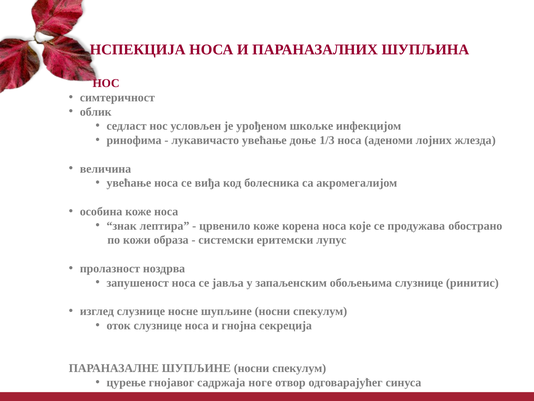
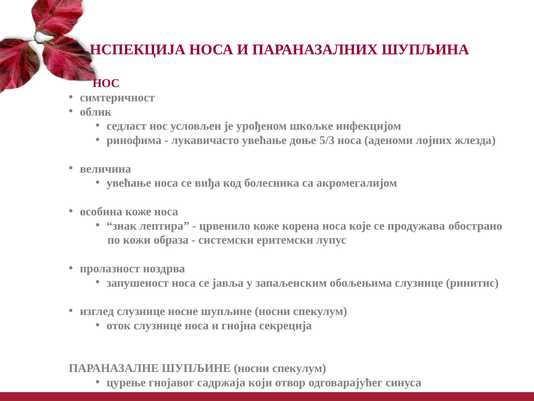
1/3: 1/3 -> 5/3 (327, 140)
ноге: ноге -> који (260, 382)
